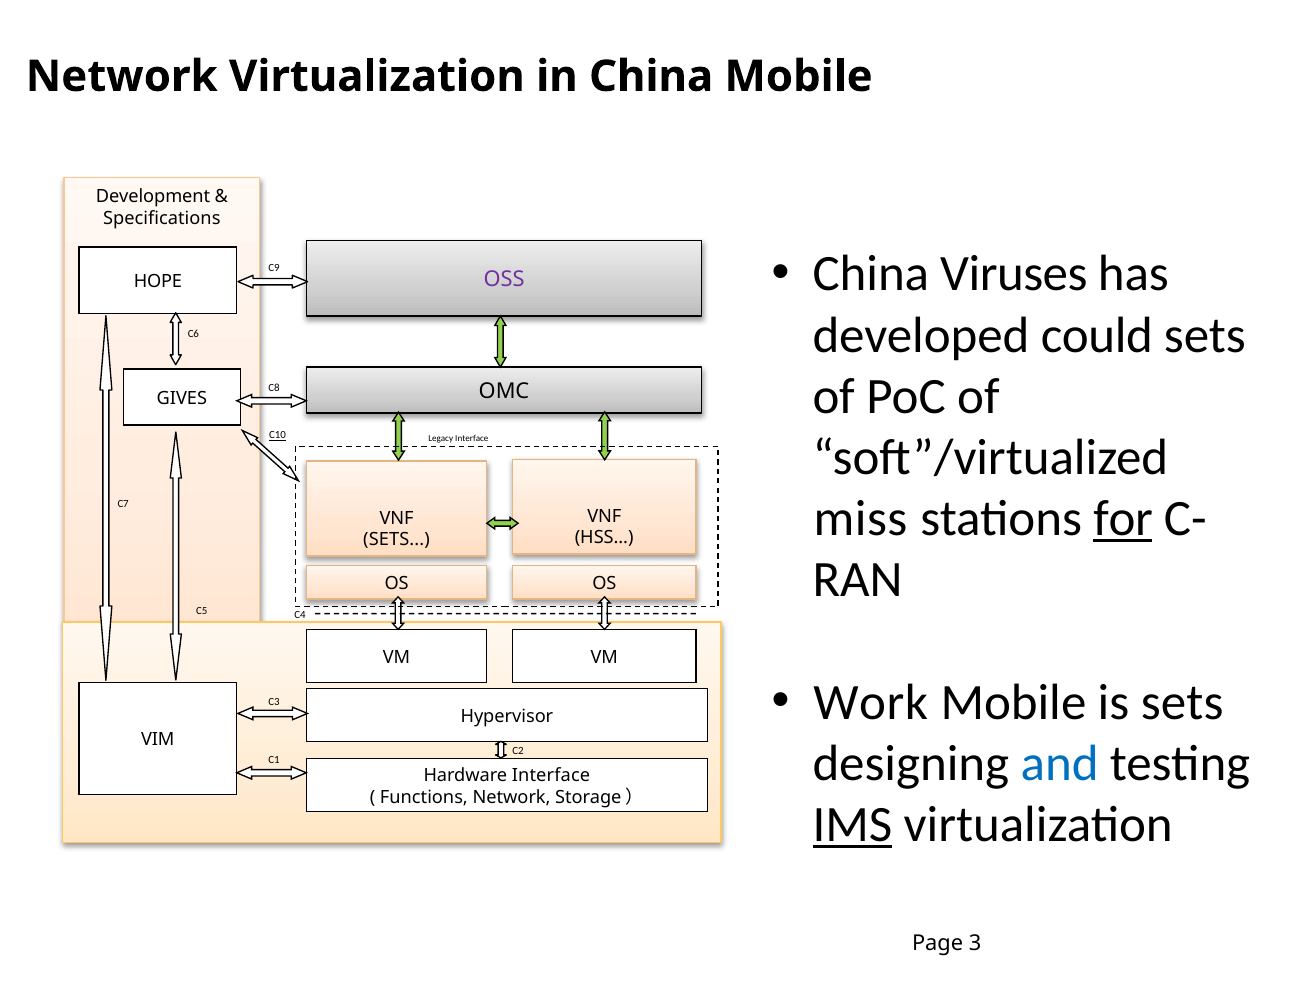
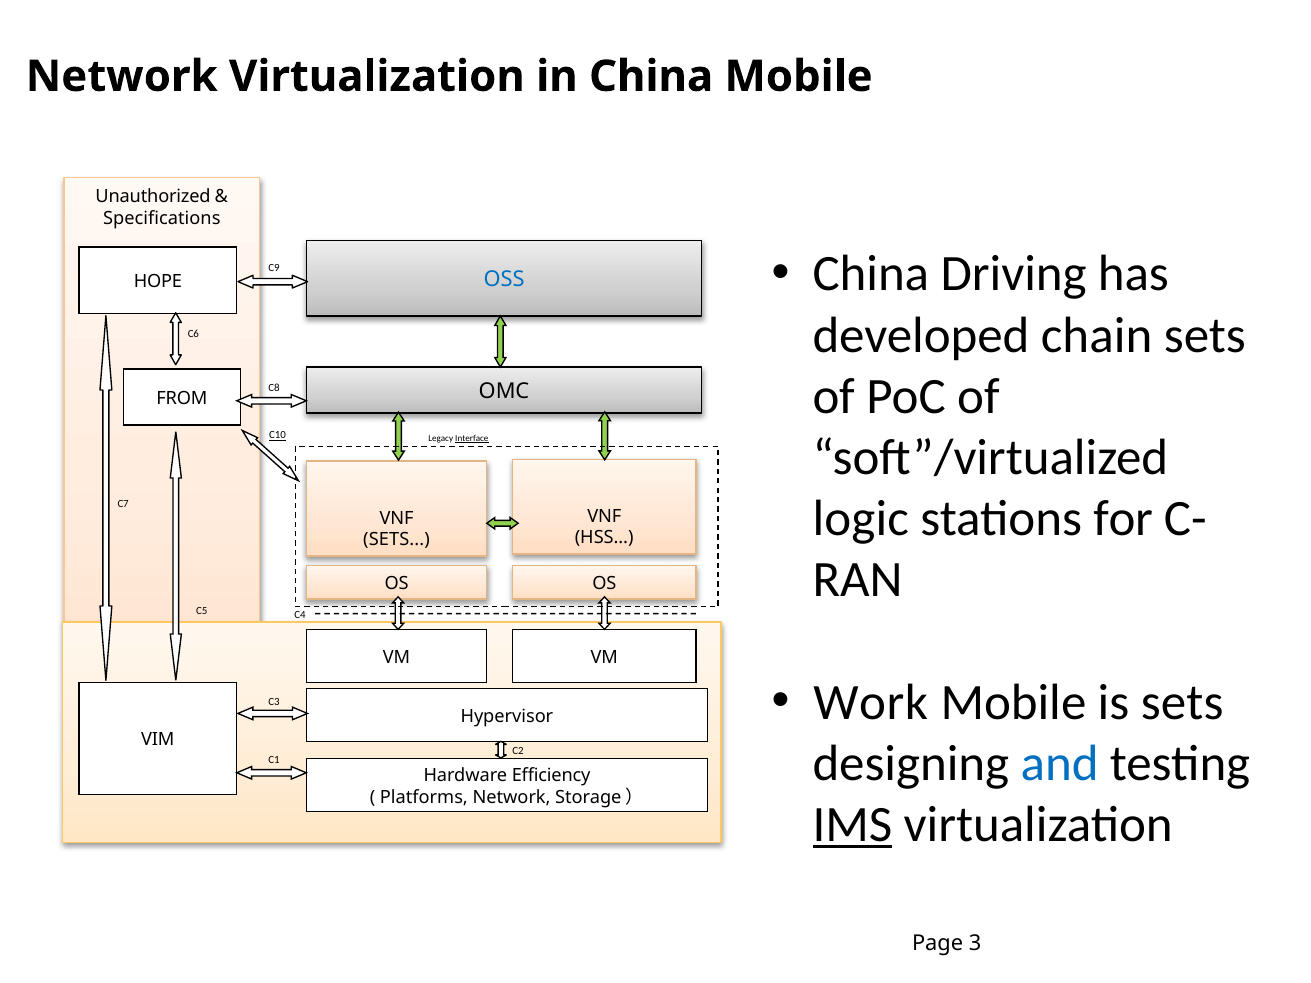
Development: Development -> Unauthorized (153, 196)
Viruses: Viruses -> Driving (1014, 274)
OSS colour: purple -> blue (504, 280)
could: could -> chain (1097, 335)
GIVES: GIVES -> FROM (182, 398)
Interface underline: none -> present (472, 439)
miss: miss -> logic (861, 519)
for underline: present -> none (1123, 519)
Hardware Interface: Interface -> Efficiency (551, 775)
Functions: Functions -> Platforms (424, 797)
